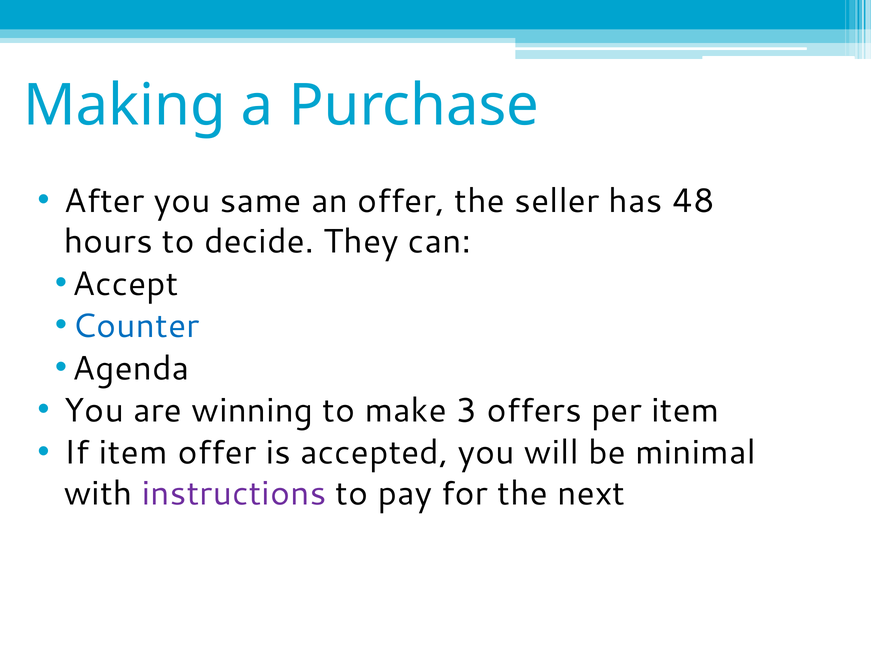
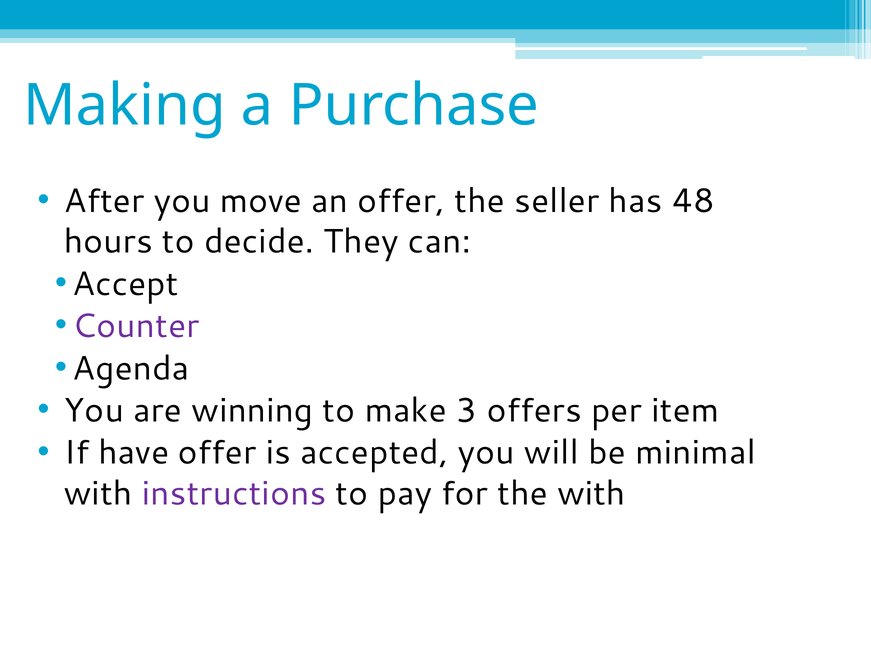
same: same -> move (261, 201)
Counter colour: blue -> purple (136, 326)
If item: item -> have (134, 453)
the next: next -> with (591, 494)
